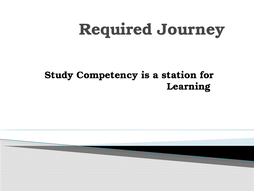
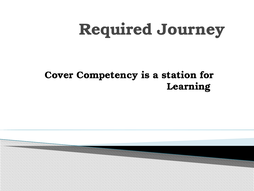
Study: Study -> Cover (59, 75)
